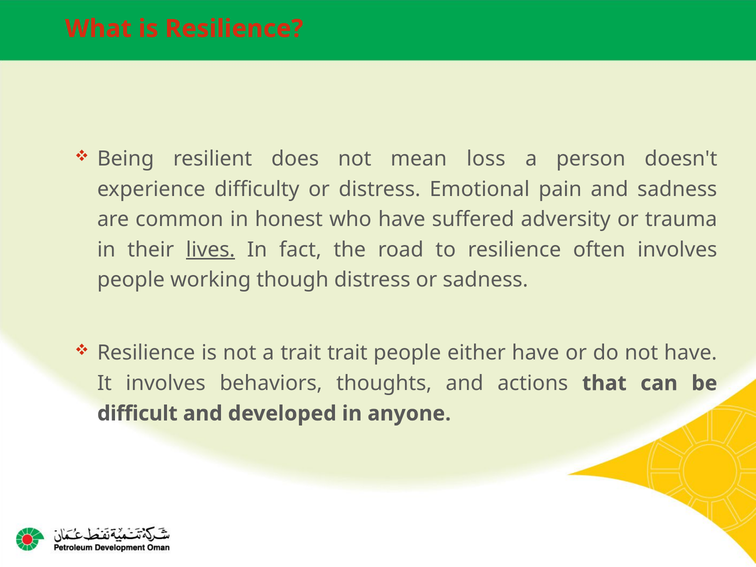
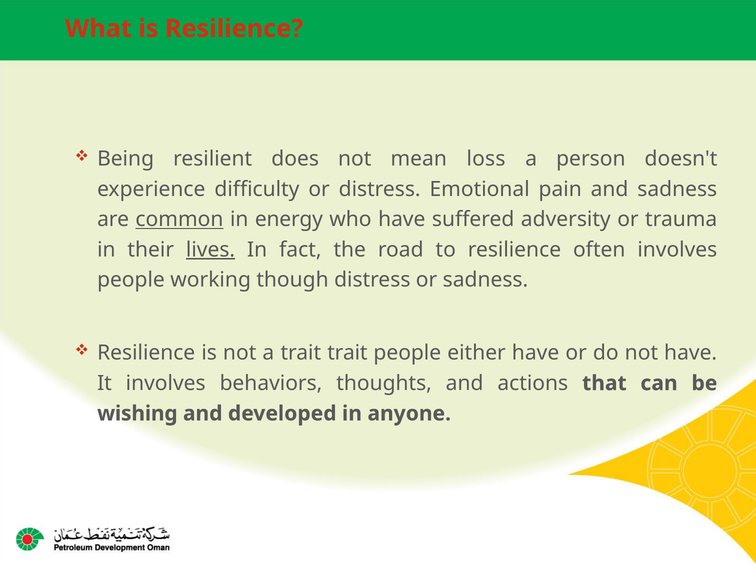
common underline: none -> present (179, 219)
honest: honest -> energy (289, 219)
difficult: difficult -> wishing (137, 414)
